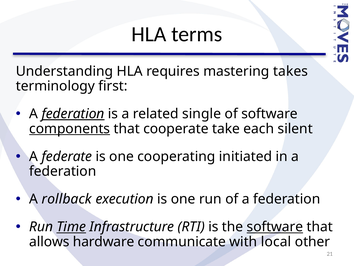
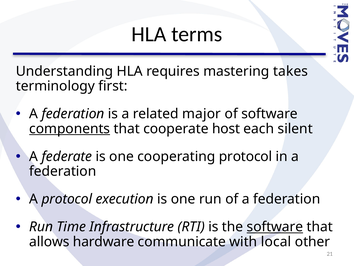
federation underline: present -> none (73, 114)
single: single -> major (202, 114)
take: take -> host (226, 129)
cooperating initiated: initiated -> protocol (246, 156)
A rollback: rollback -> protocol (67, 199)
Time underline: present -> none (71, 226)
